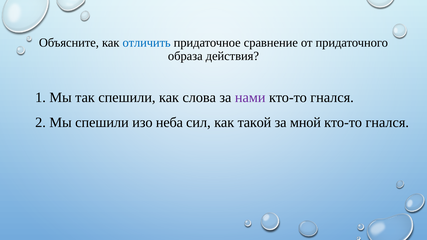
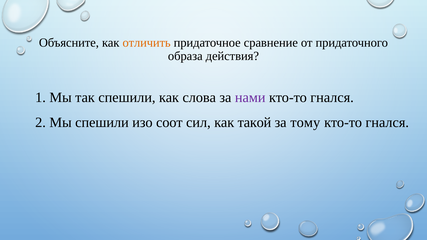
отличить colour: blue -> orange (147, 43)
неба: неба -> соот (169, 122)
мной: мной -> тому (305, 122)
